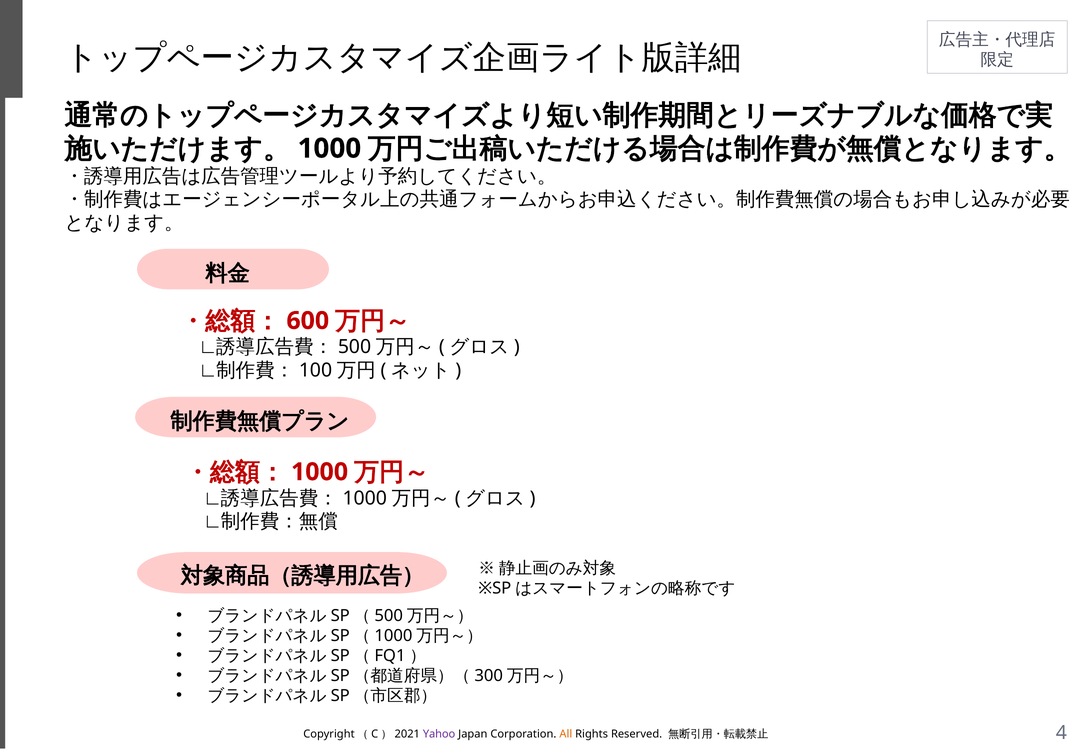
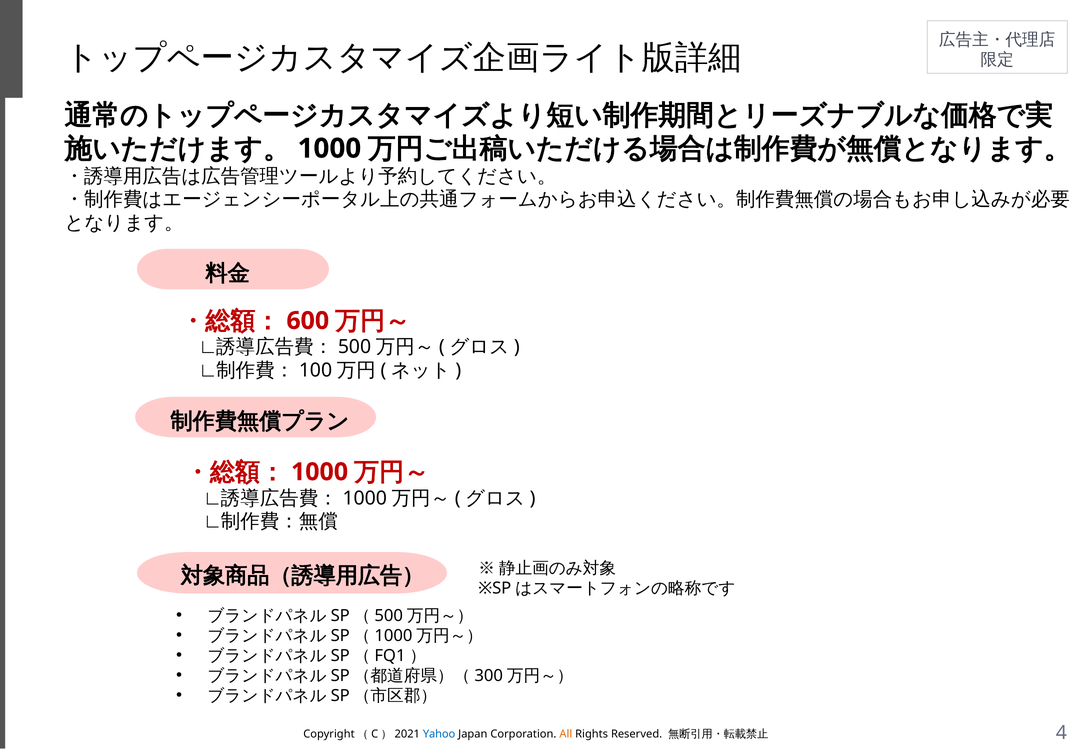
Yahoo colour: purple -> blue (439, 734)
